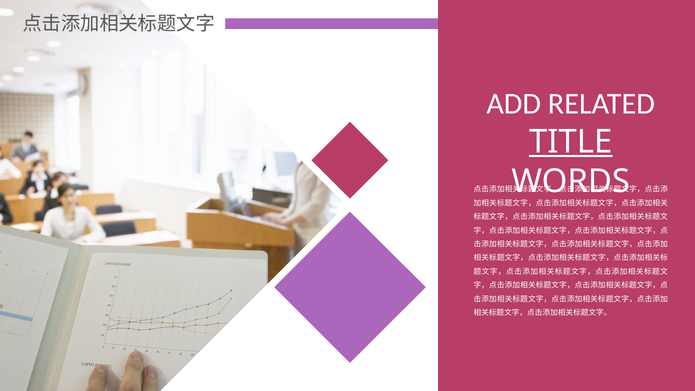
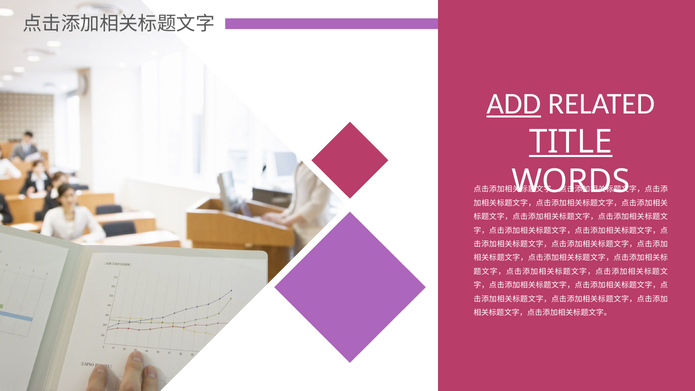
ADD underline: none -> present (514, 104)
